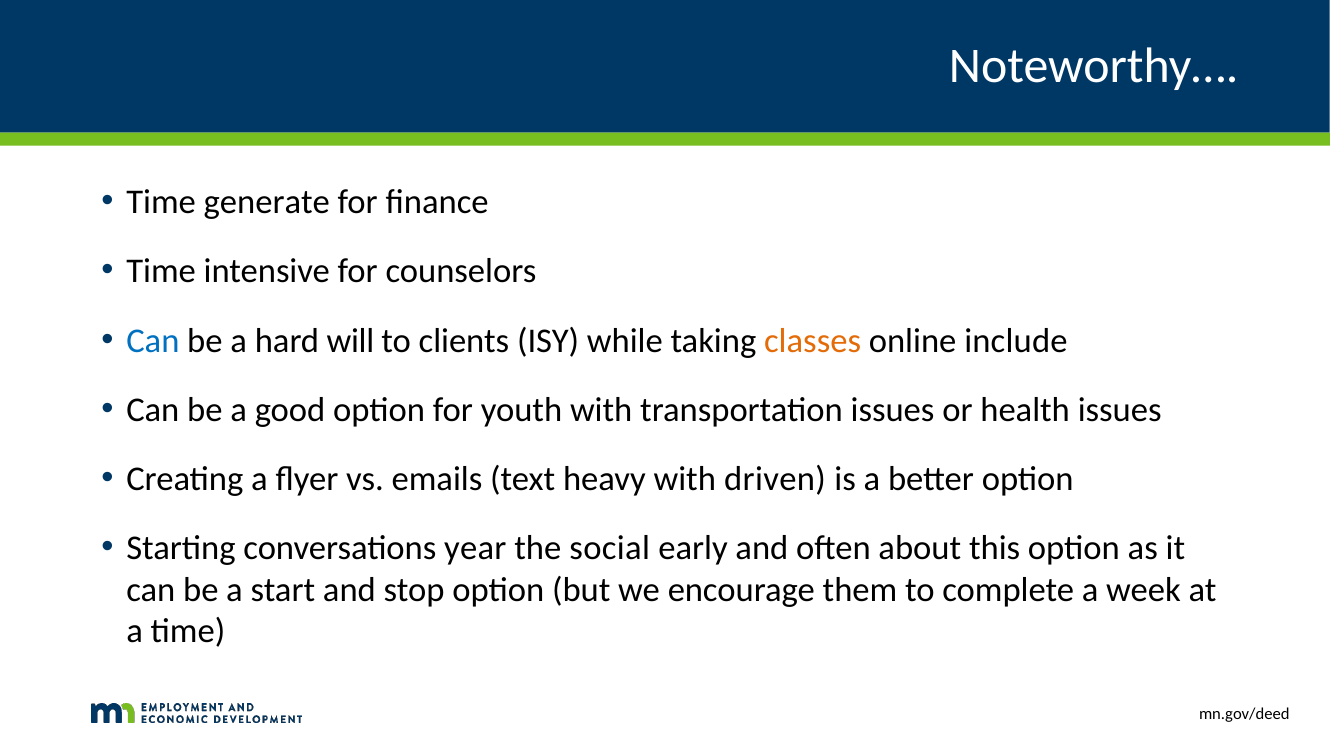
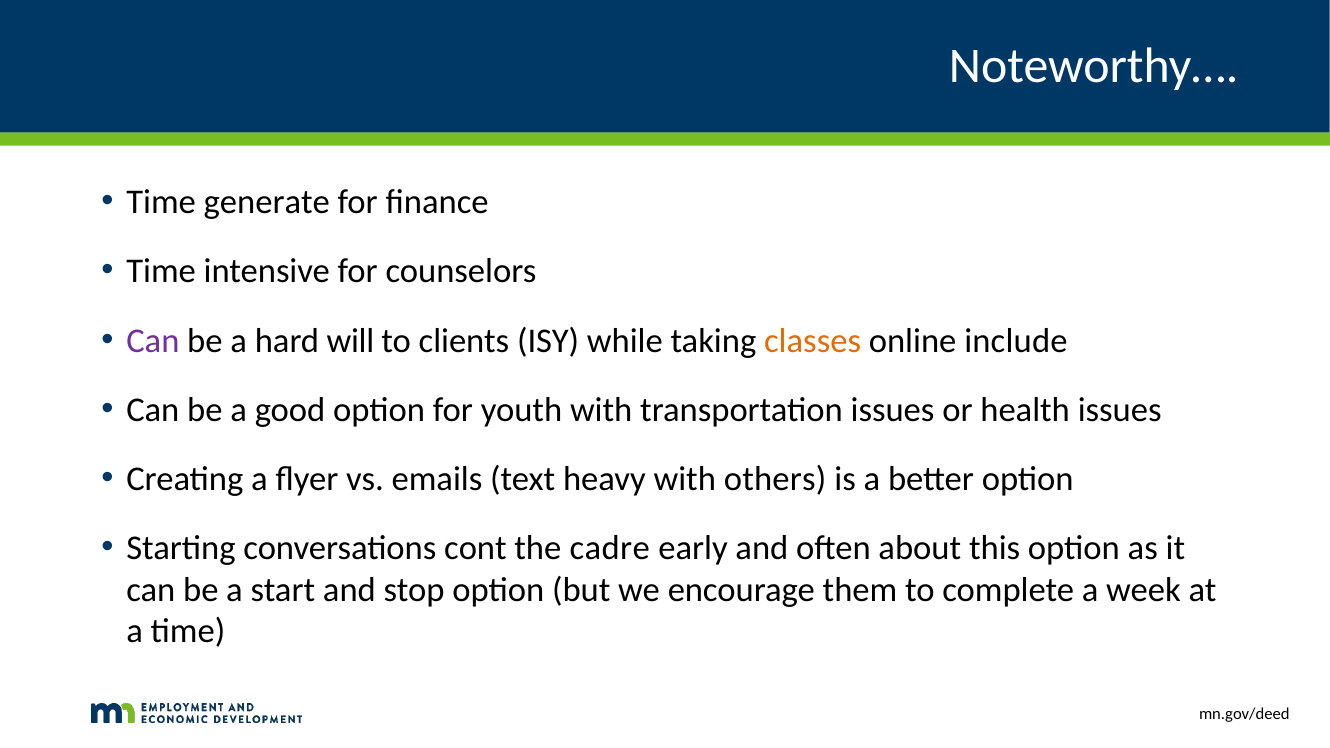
Can colour: blue -> purple (153, 341)
driven: driven -> others (775, 479)
year: year -> cont (475, 549)
social: social -> cadre (610, 549)
